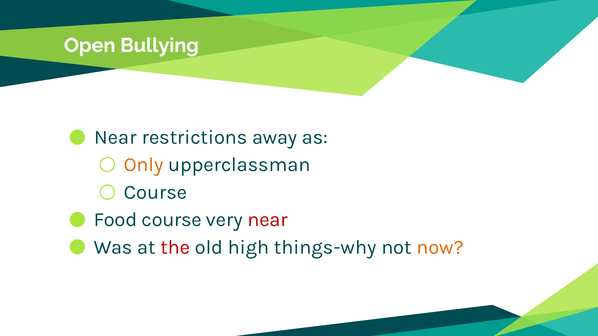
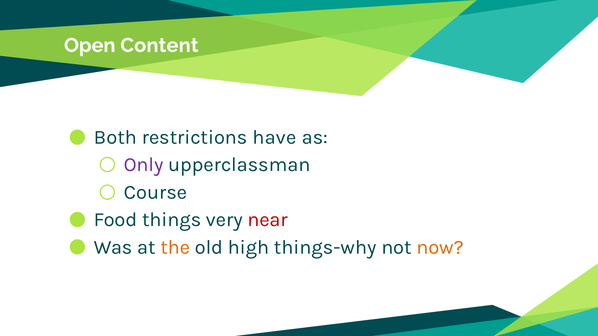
Bullying: Bullying -> Content (159, 45)
Near: Near -> Both (115, 137)
away: away -> have (274, 137)
Only colour: orange -> purple (144, 165)
Food course: course -> things (172, 220)
the colour: red -> orange (175, 247)
